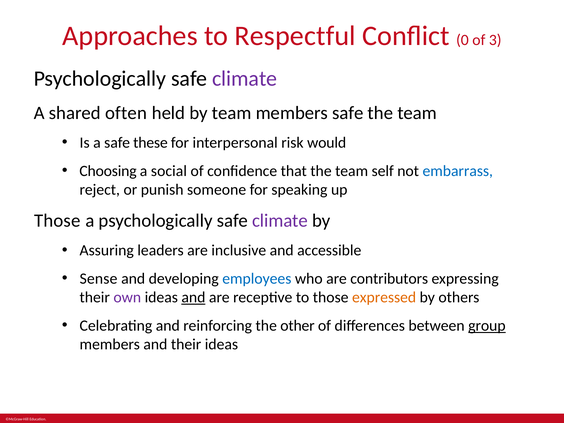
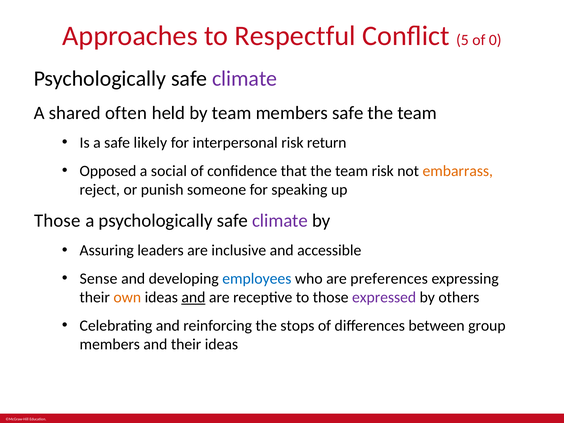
0: 0 -> 5 (462, 40)
3: 3 -> 0 (495, 40)
these: these -> likely (150, 143)
would: would -> return (327, 143)
Choosing: Choosing -> Opposed (108, 171)
team self: self -> risk (383, 171)
embarrass colour: blue -> orange (458, 171)
contributors: contributors -> preferences (389, 279)
own colour: purple -> orange (127, 297)
expressed colour: orange -> purple (384, 297)
other: other -> stops (297, 326)
group underline: present -> none (487, 326)
